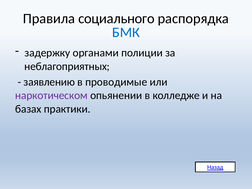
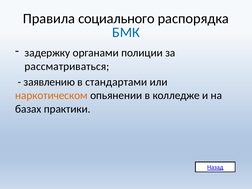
неблагоприятных: неблагоприятных -> рассматриваться (67, 66)
проводимые: проводимые -> стандартами (116, 82)
наркотическом colour: purple -> orange (51, 95)
